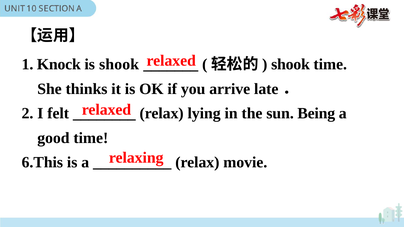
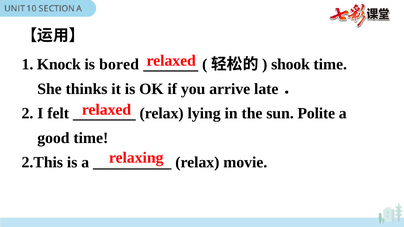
is shook: shook -> bored (119, 65)
Being: Being -> Polite (316, 114)
6.This: 6.This -> 2.This (42, 163)
